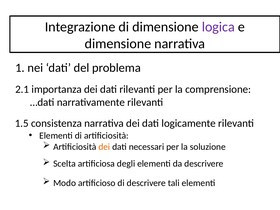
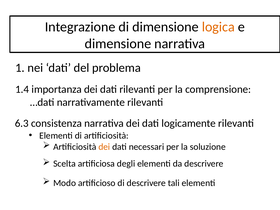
logica colour: purple -> orange (218, 27)
2.1: 2.1 -> 1.4 (22, 89)
1.5: 1.5 -> 6.3 (22, 123)
